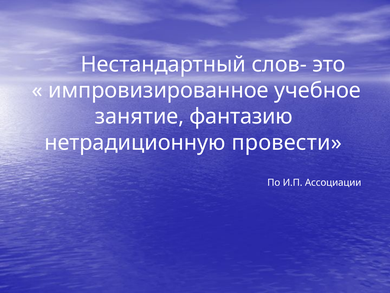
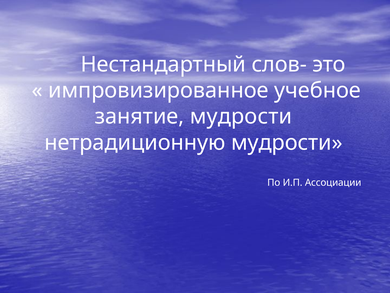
занятие фантазию: фантазию -> мудрости (241, 116)
нетрадиционную провести: провести -> мудрости (287, 142)
